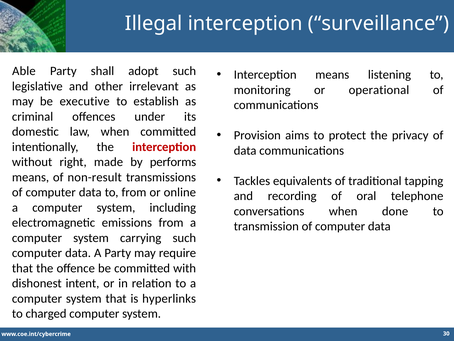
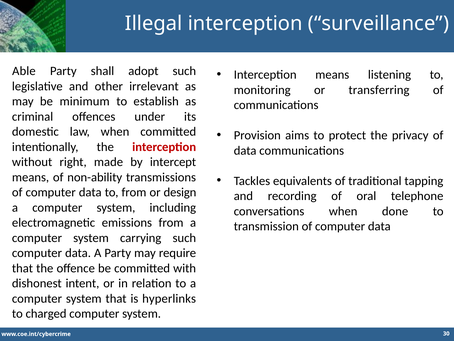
operational: operational -> transferring (379, 90)
executive: executive -> minimum (85, 101)
performs: performs -> intercept (173, 162)
non-result: non-result -> non-ability (95, 177)
online: online -> design (180, 192)
